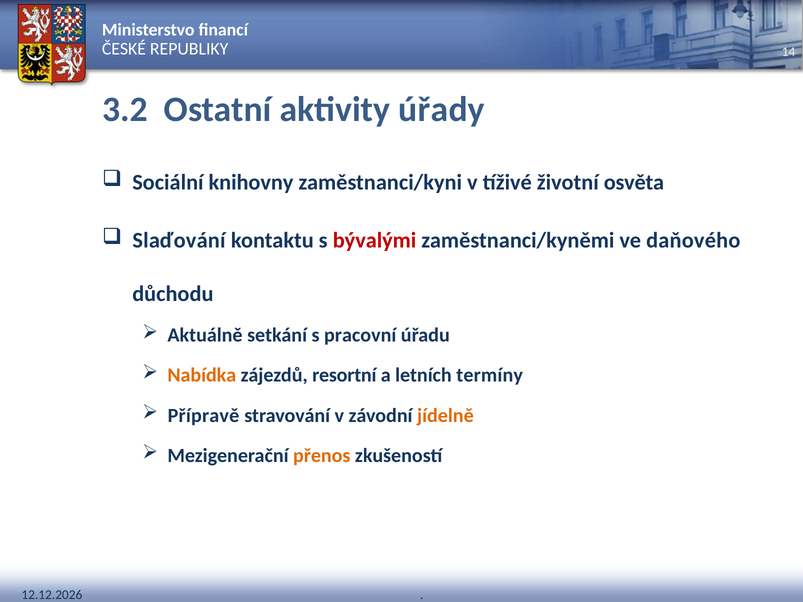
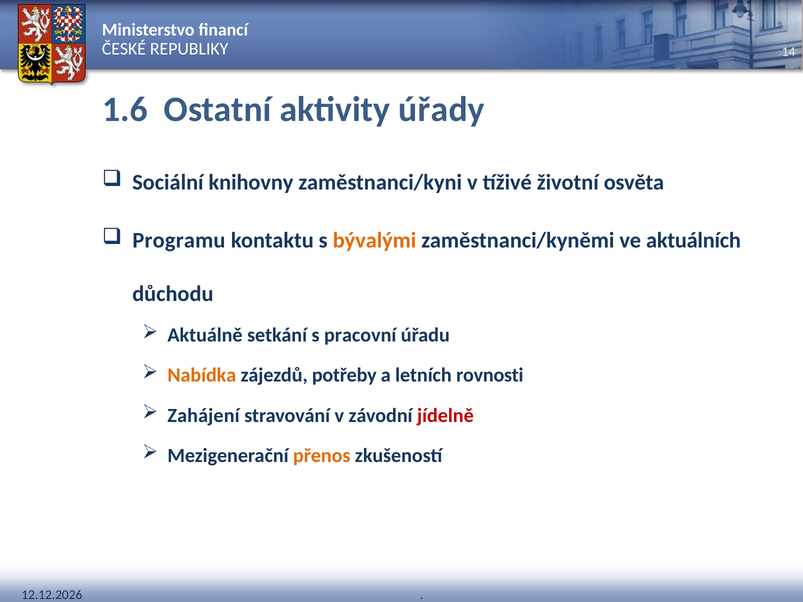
3.2: 3.2 -> 1.6 (125, 109)
Slaďování: Slaďování -> Programu (179, 240)
bývalými colour: red -> orange (375, 240)
daňového: daňového -> aktuálních (693, 240)
resortní: resortní -> potřeby (344, 375)
termíny: termíny -> rovnosti (490, 375)
Přípravě: Přípravě -> Zahájení (203, 416)
jídelně colour: orange -> red (445, 416)
